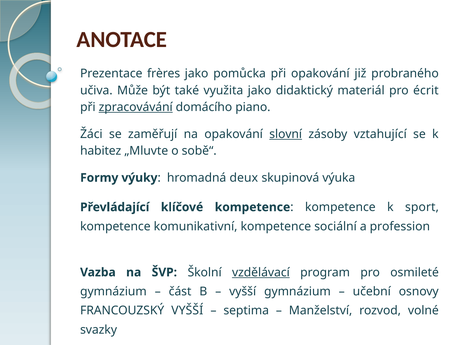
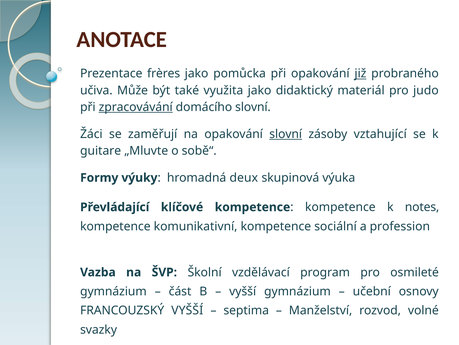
již underline: none -> present (360, 73)
écrit: écrit -> judo (426, 90)
domácího piano: piano -> slovní (253, 107)
habitez: habitez -> guitare (101, 150)
sport: sport -> notes (422, 207)
vzdělávací underline: present -> none (261, 272)
